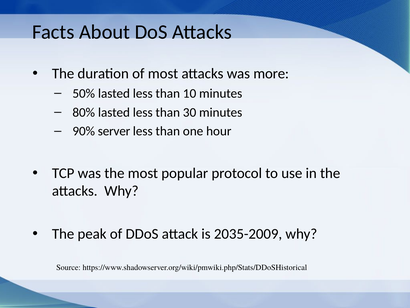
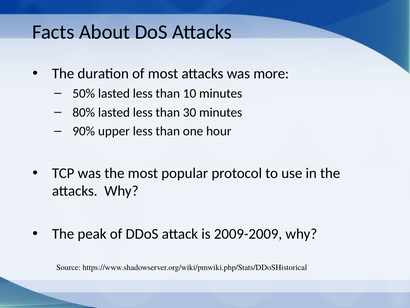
server: server -> upper (114, 131)
2035-2009: 2035-2009 -> 2009-2009 (248, 234)
